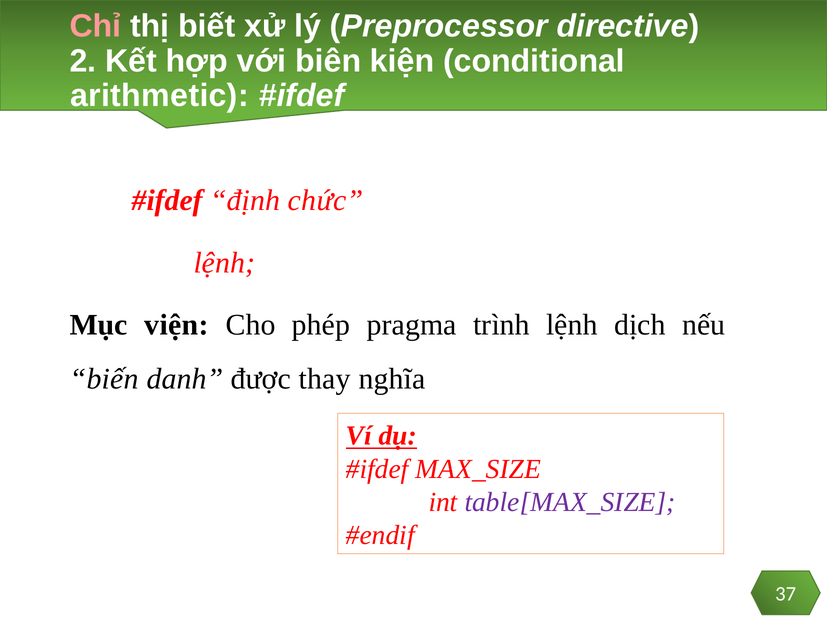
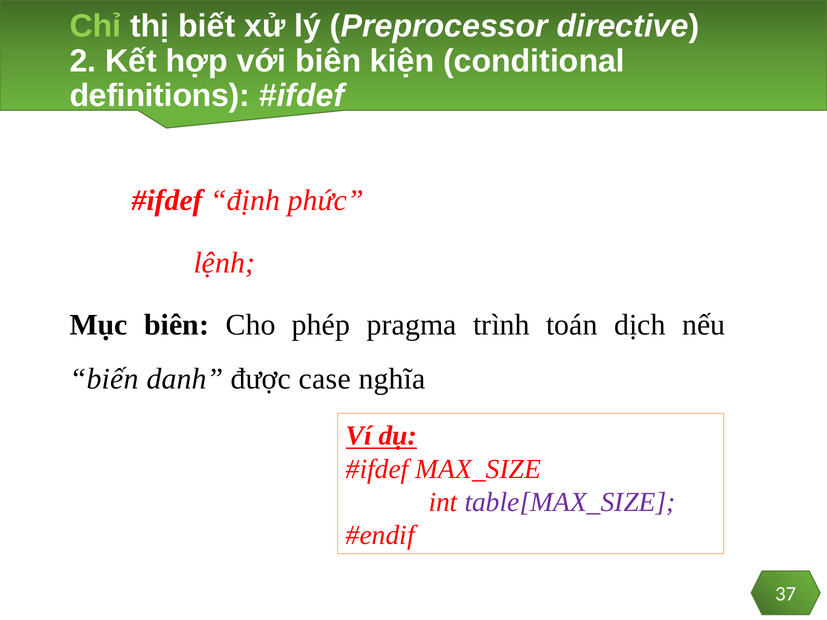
Chỉ colour: pink -> light green (95, 26)
arithmetic: arithmetic -> definitions (160, 96)
chức: chức -> phức (326, 201)
Mục viện: viện -> biên (177, 325)
trình lệnh: lệnh -> toán (572, 325)
thay: thay -> case (325, 379)
